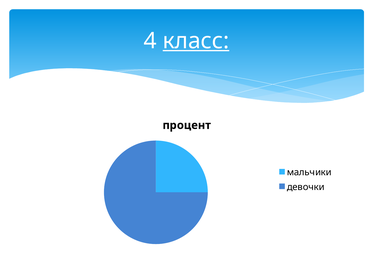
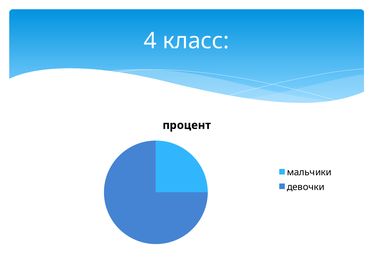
класс underline: present -> none (196, 41)
